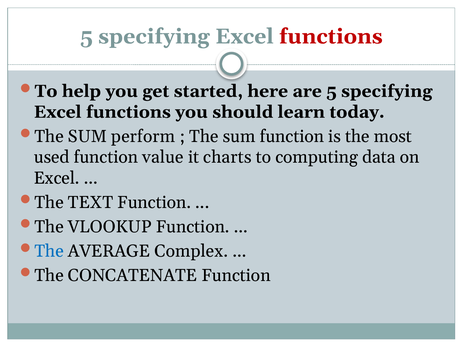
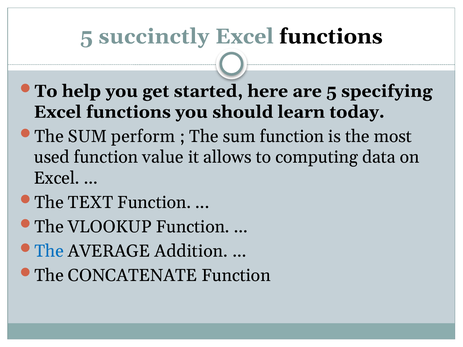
specifying: specifying -> succinctly (154, 36)
functions colour: red -> black (331, 36)
charts: charts -> allows (227, 157)
Complex: Complex -> Addition (191, 251)
